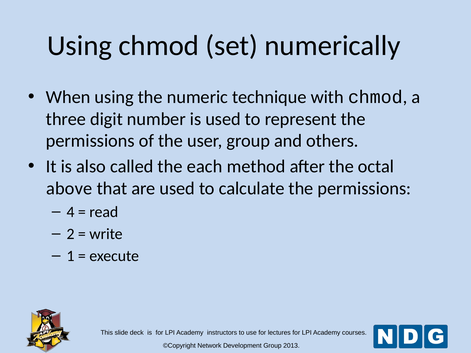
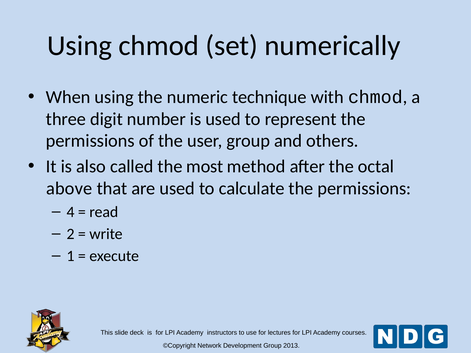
each: each -> most (205, 167)
